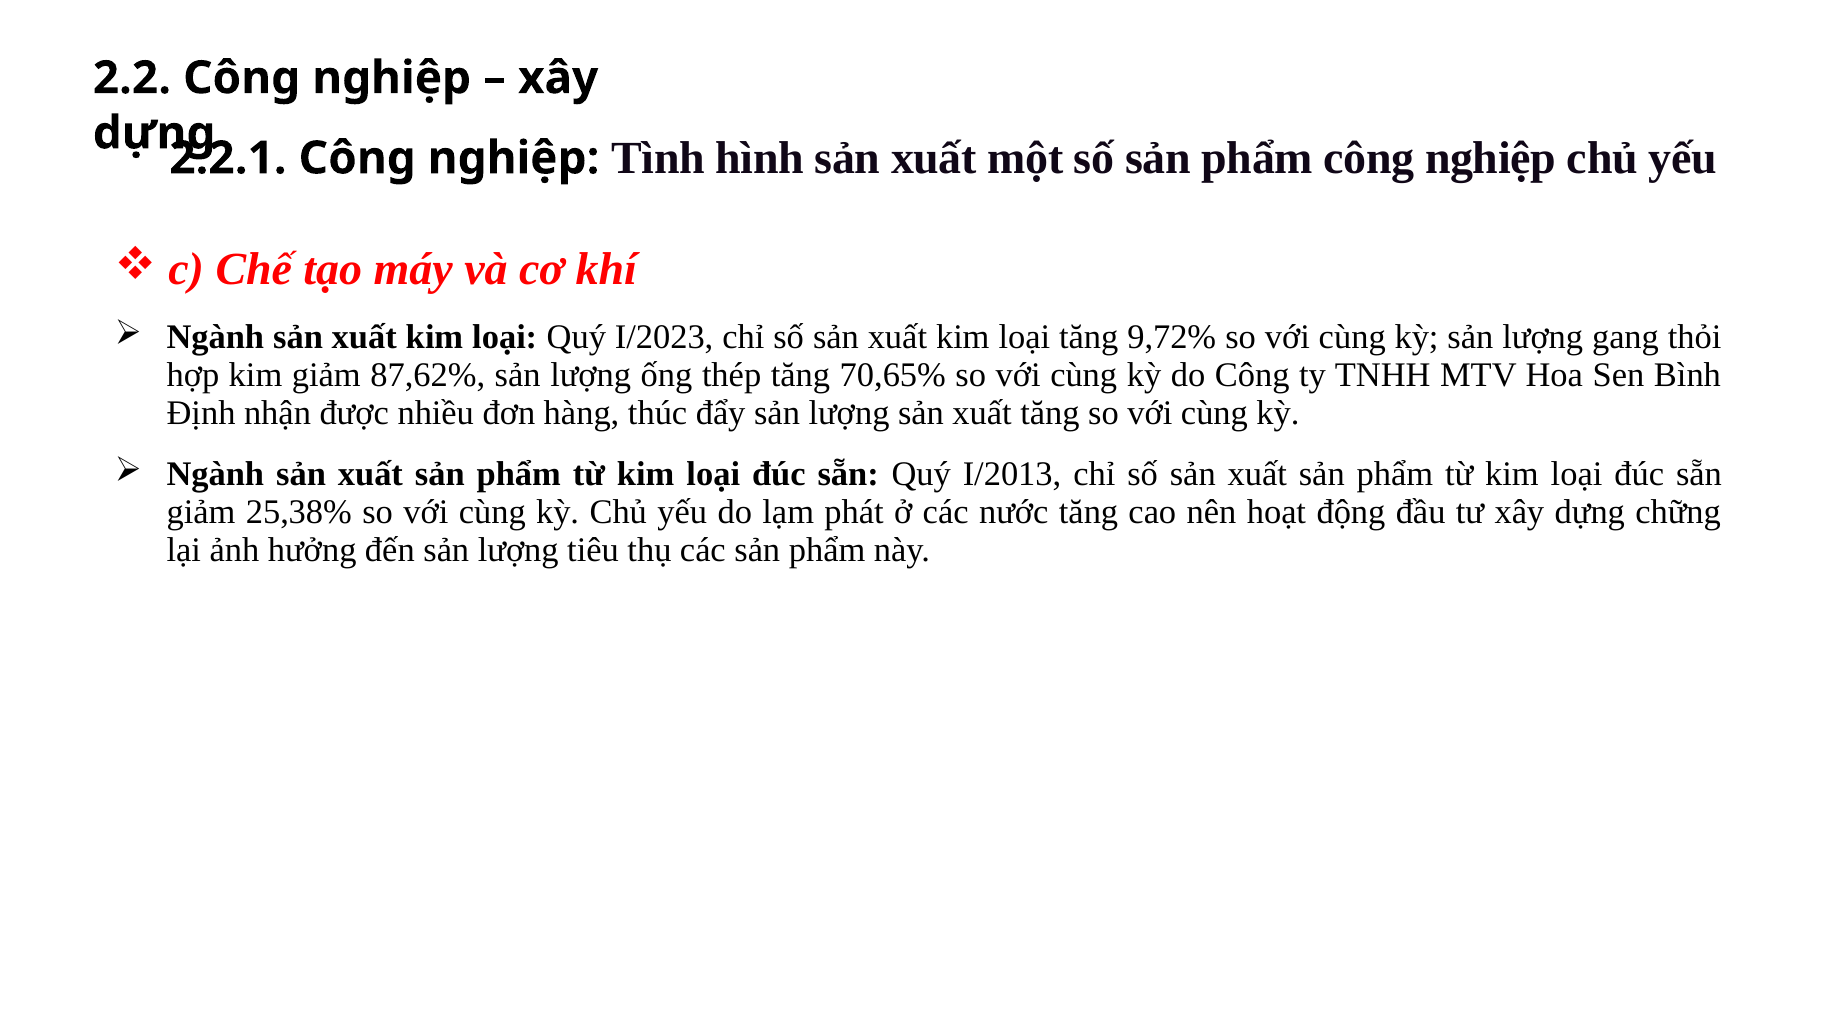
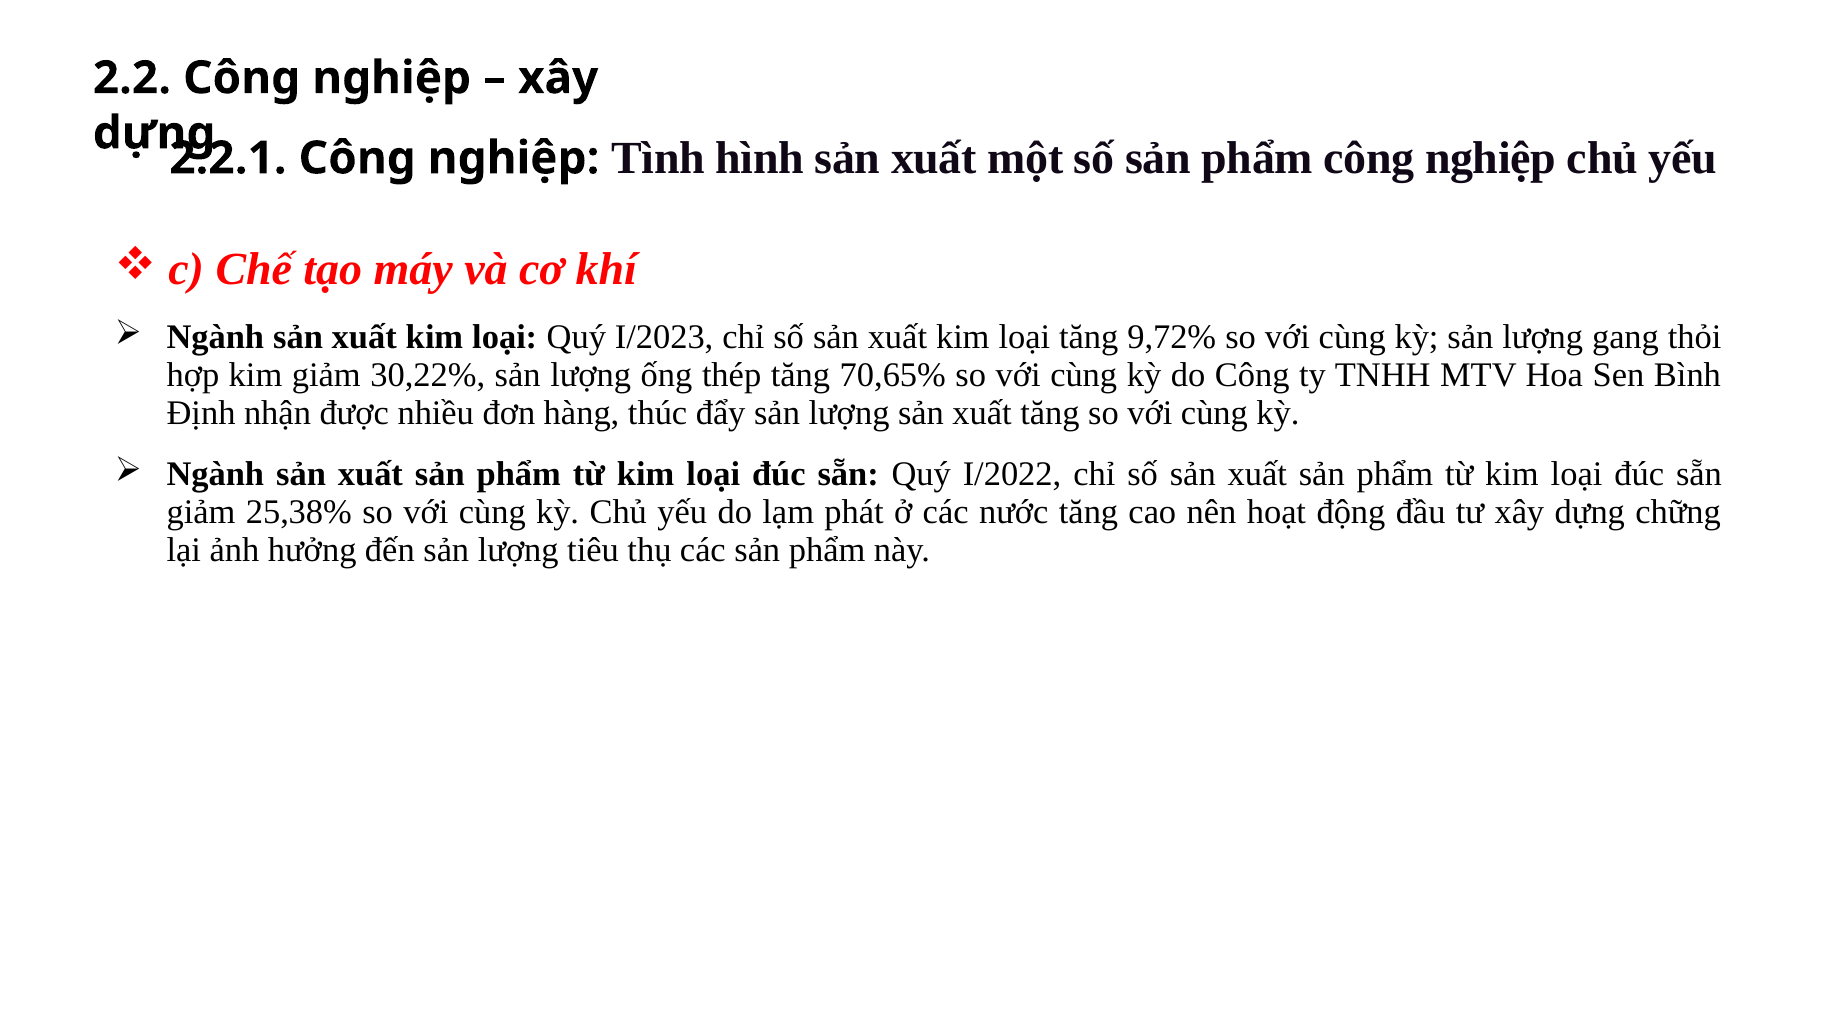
87,62%: 87,62% -> 30,22% (428, 375)
I/2013: I/2013 -> I/2022 (1012, 474)
